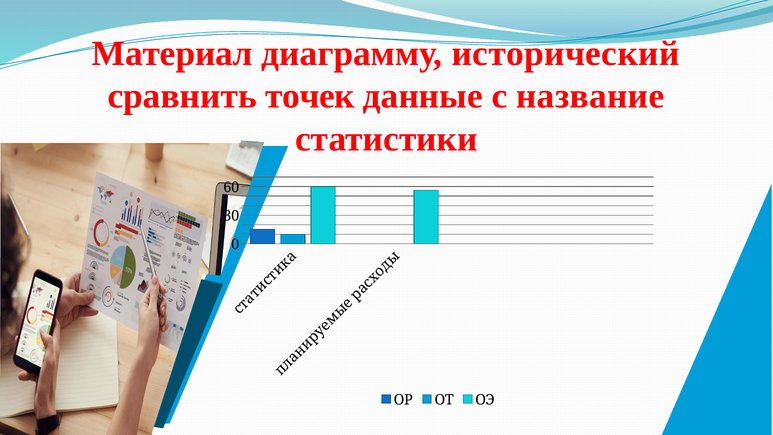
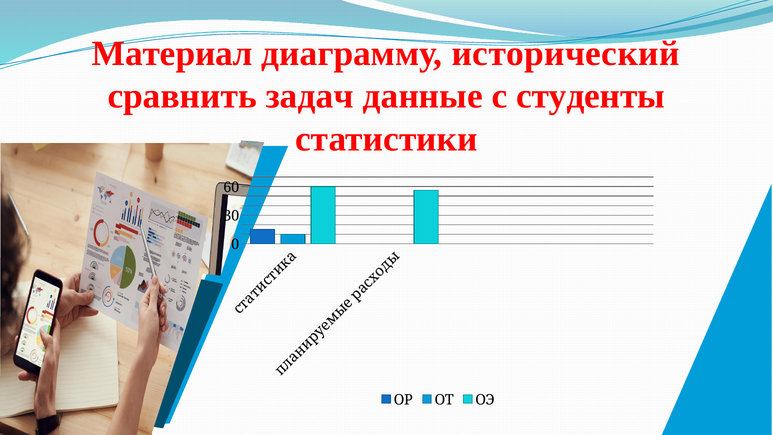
точек: точек -> задач (310, 96)
название: название -> студенты (591, 96)
